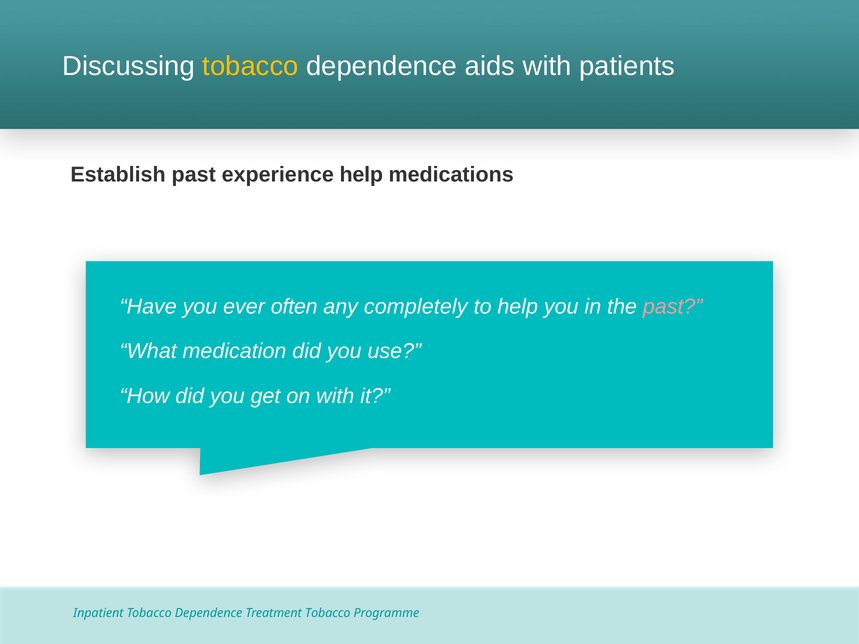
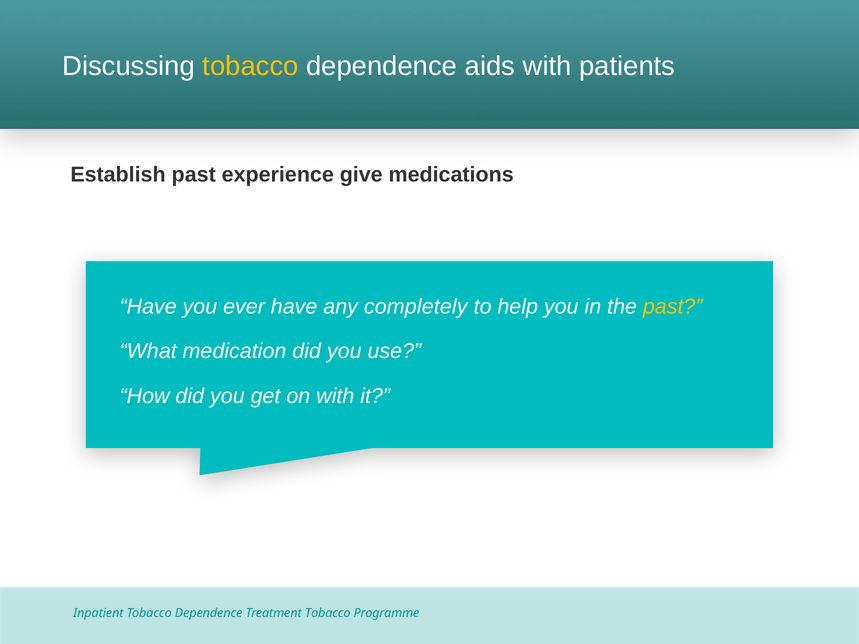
experience help: help -> give (361, 175)
ever often: often -> have (294, 307)
past colour: pink -> yellow (673, 307)
